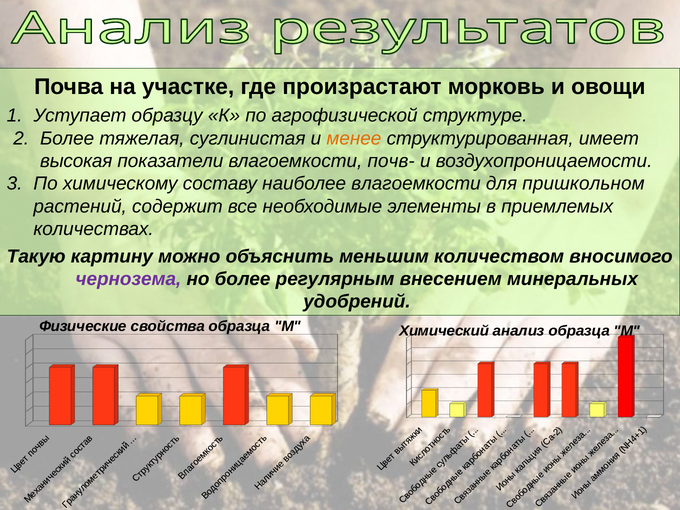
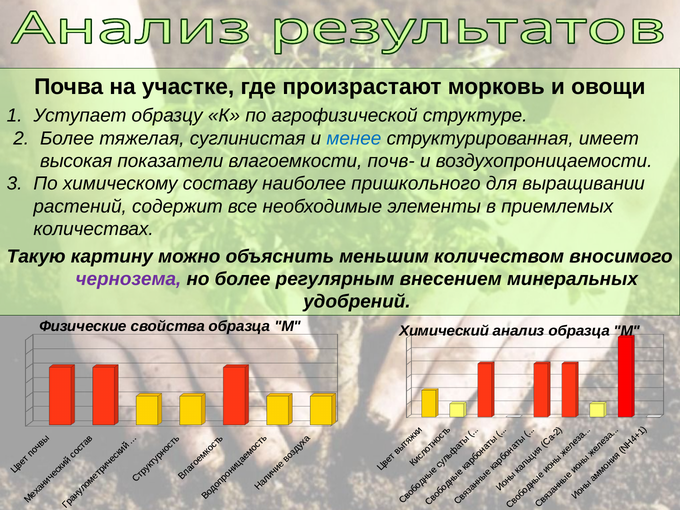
менее colour: orange -> blue (354, 138)
наиболее влагоемкости: влагоемкости -> пришкольного (416, 184)
пришкольном: пришкольном -> выращивании (584, 184)
